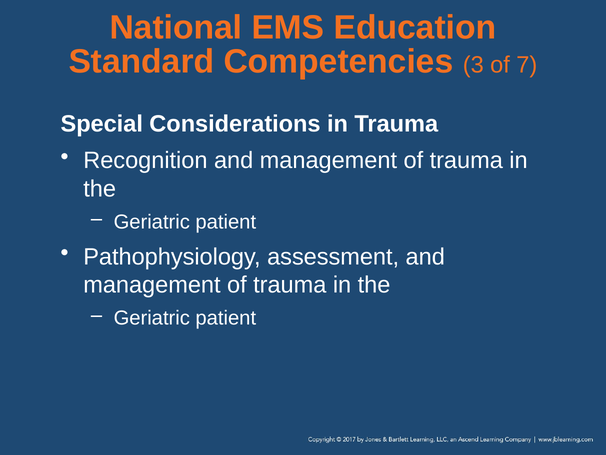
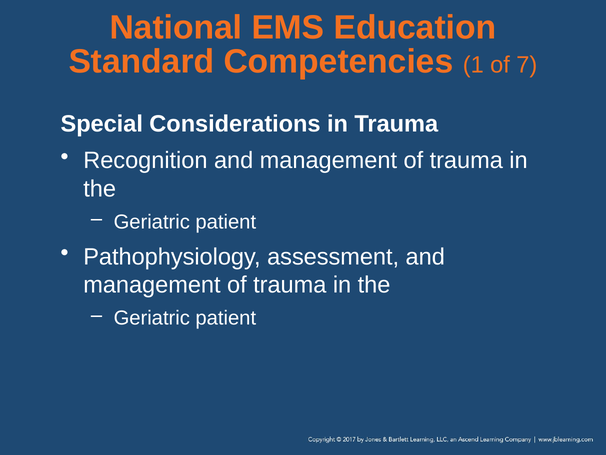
3: 3 -> 1 (473, 65)
